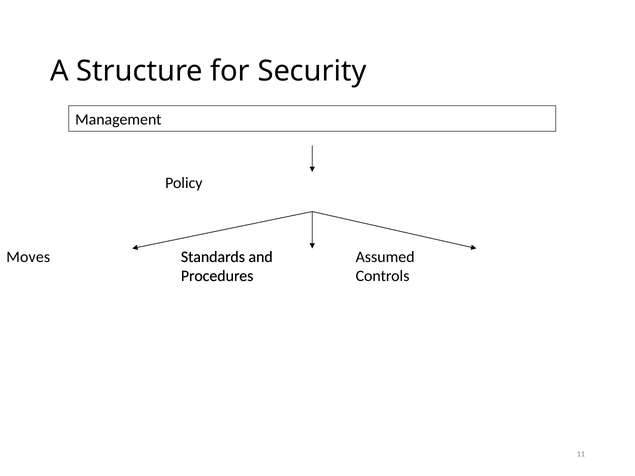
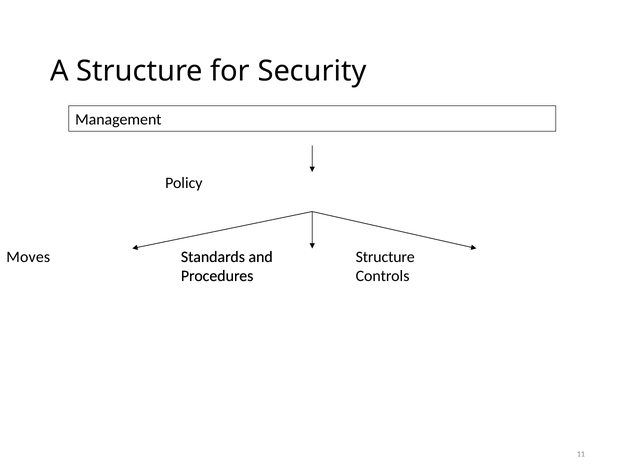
Assumed: Assumed -> Structure (385, 257)
